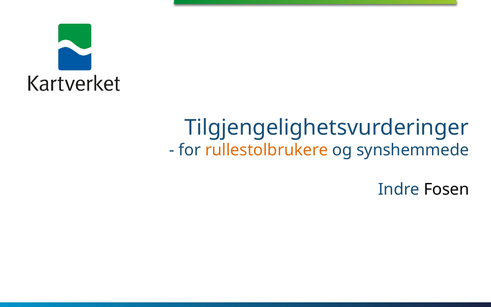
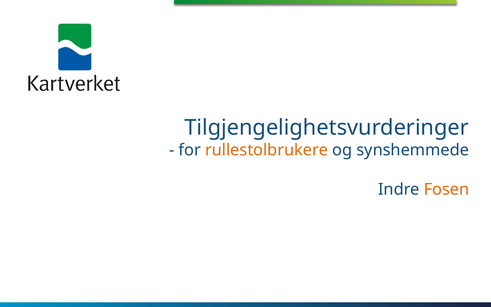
Fosen colour: black -> orange (446, 189)
